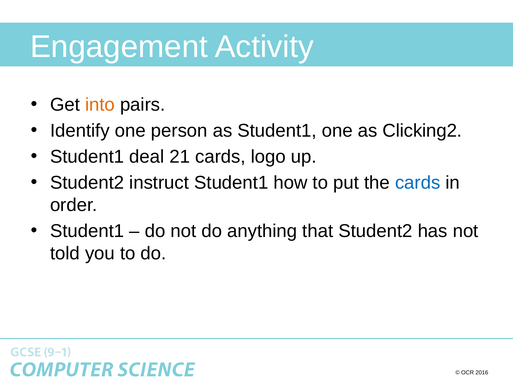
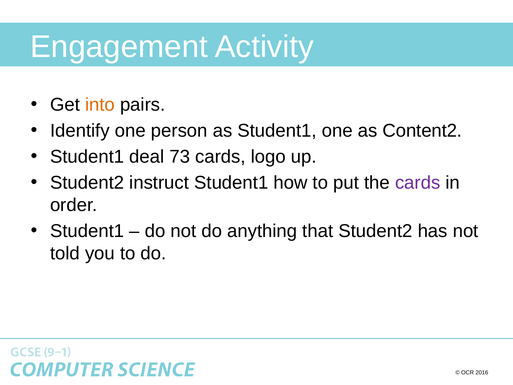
Clicking2: Clicking2 -> Content2 (422, 131)
21: 21 -> 73 (180, 157)
cards colour: blue -> purple (418, 183)
